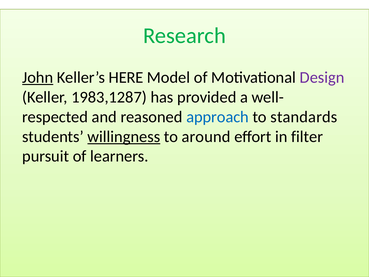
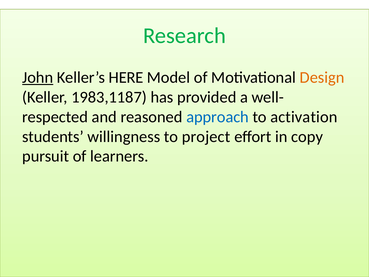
Design colour: purple -> orange (322, 77)
1983,1287: 1983,1287 -> 1983,1187 (109, 97)
standards: standards -> activation (304, 117)
willingness underline: present -> none (124, 136)
around: around -> project (206, 136)
filter: filter -> copy (307, 136)
